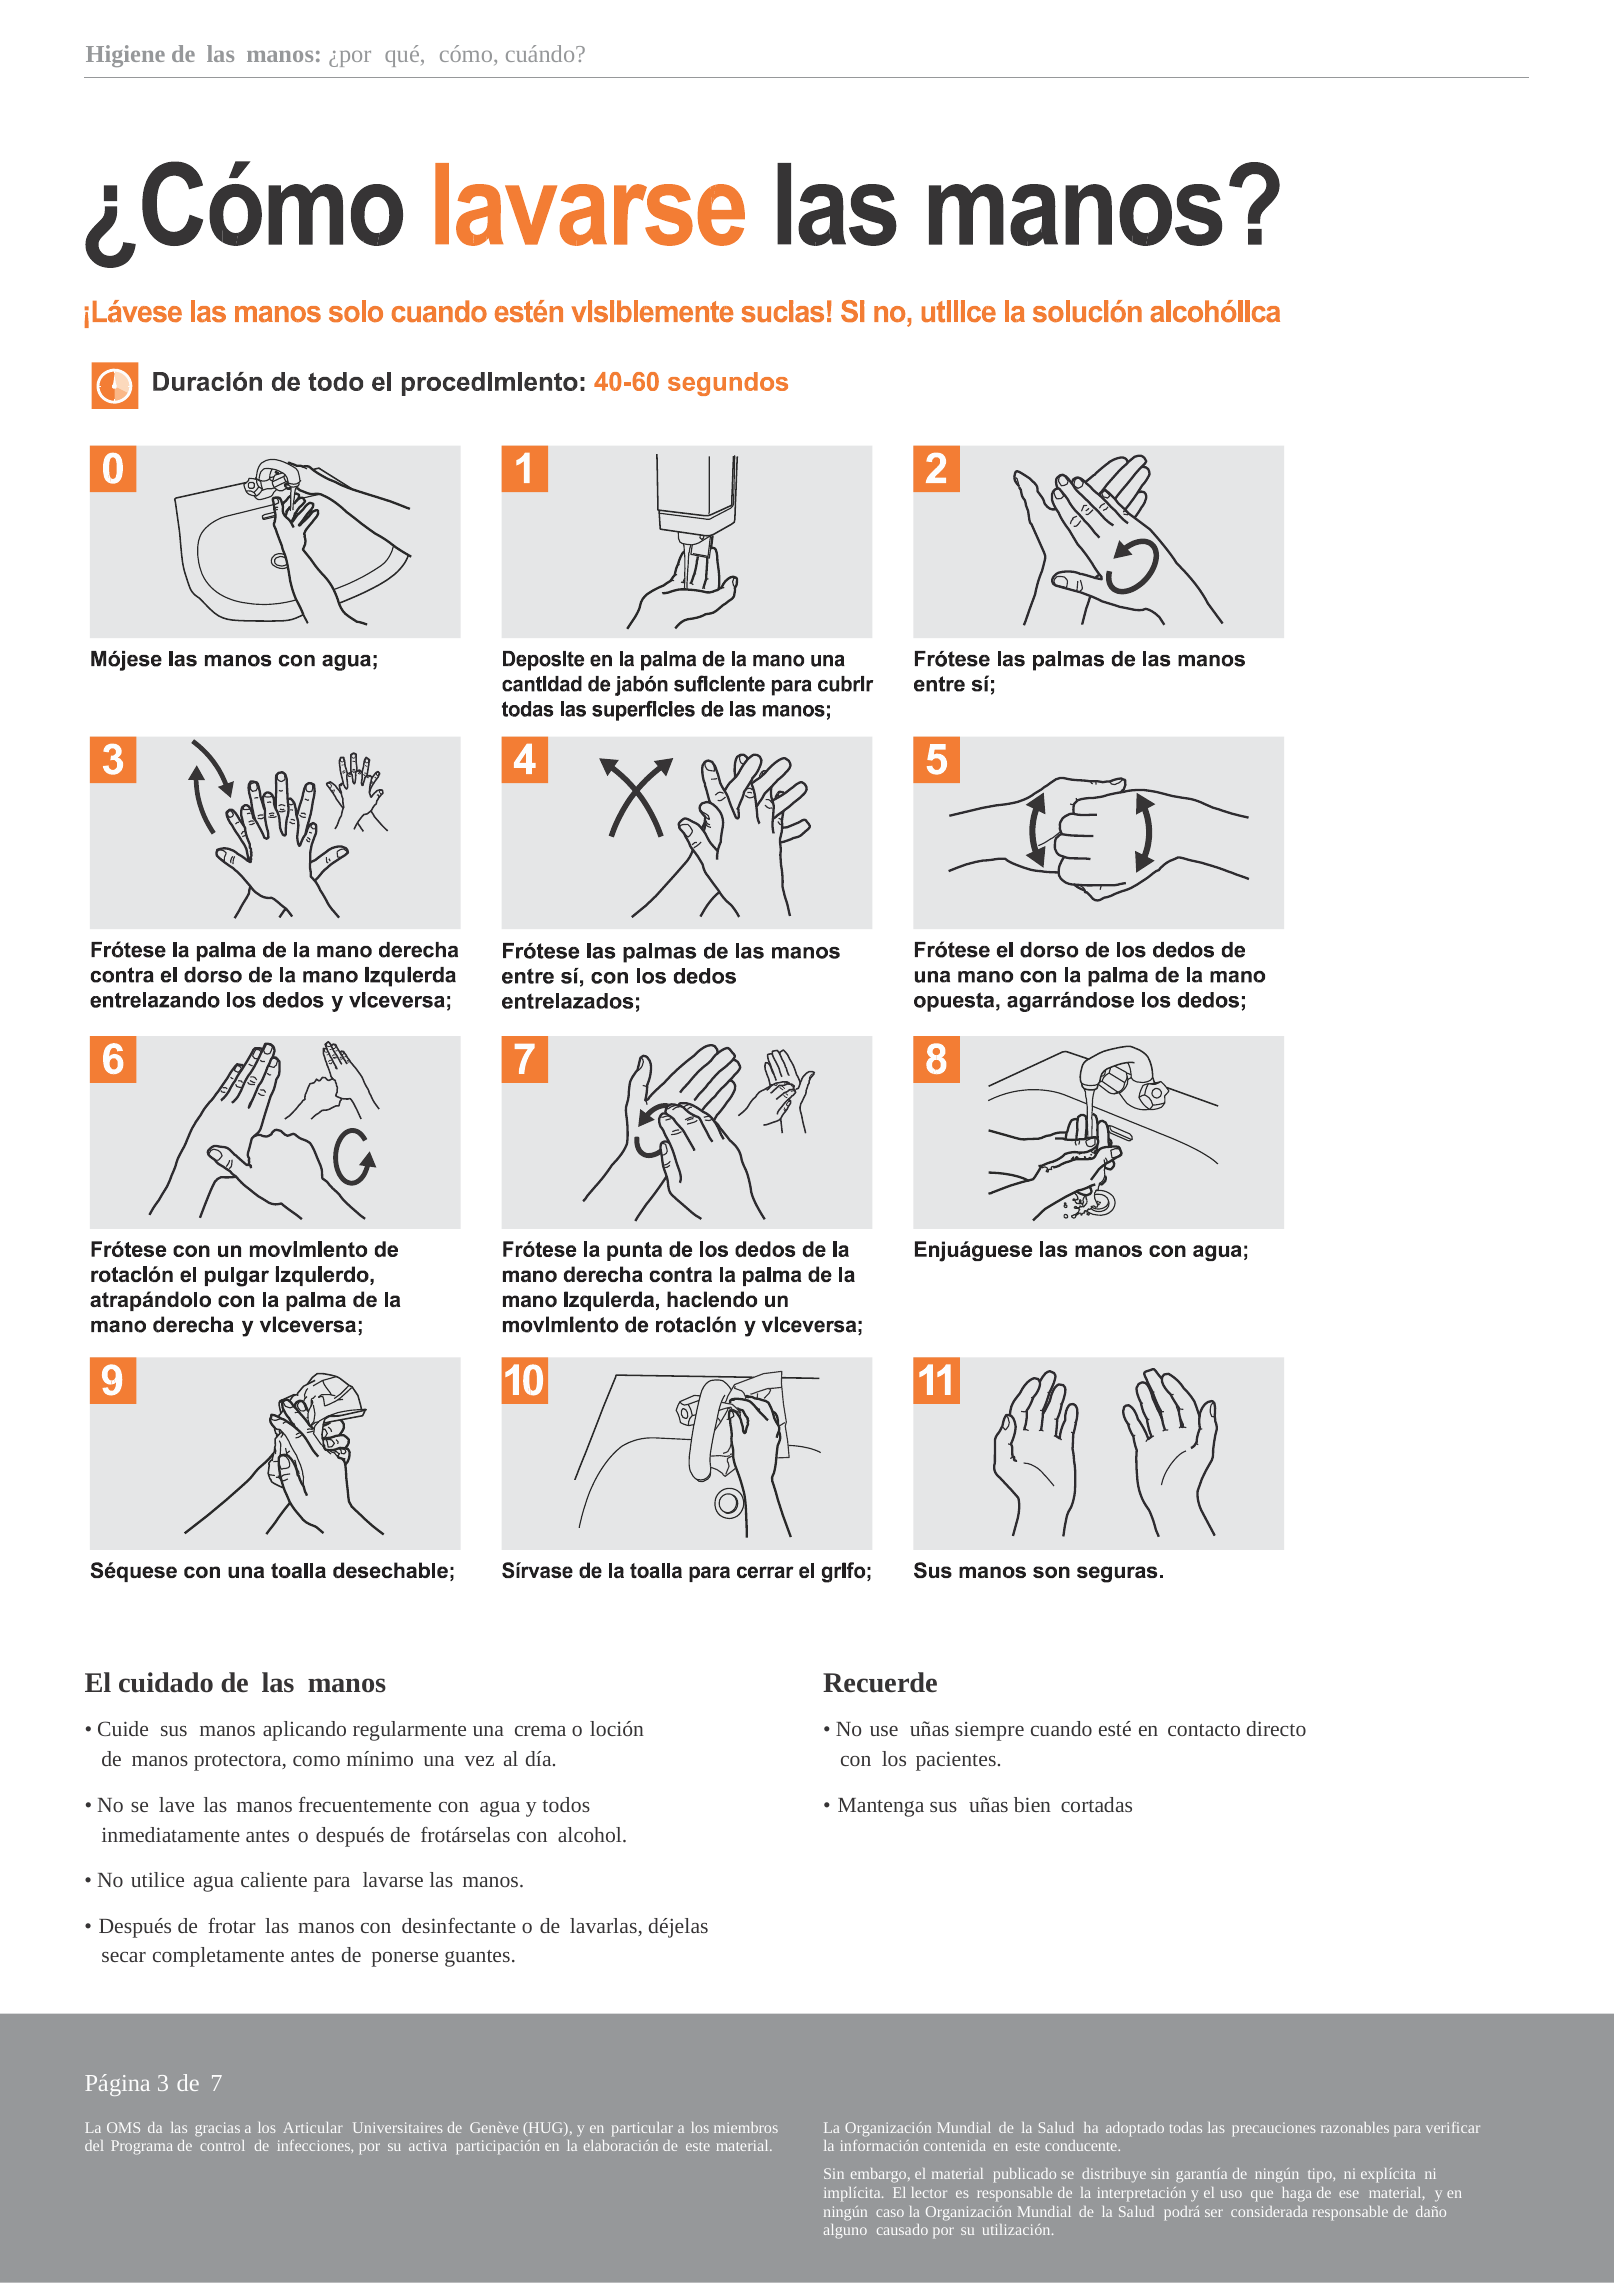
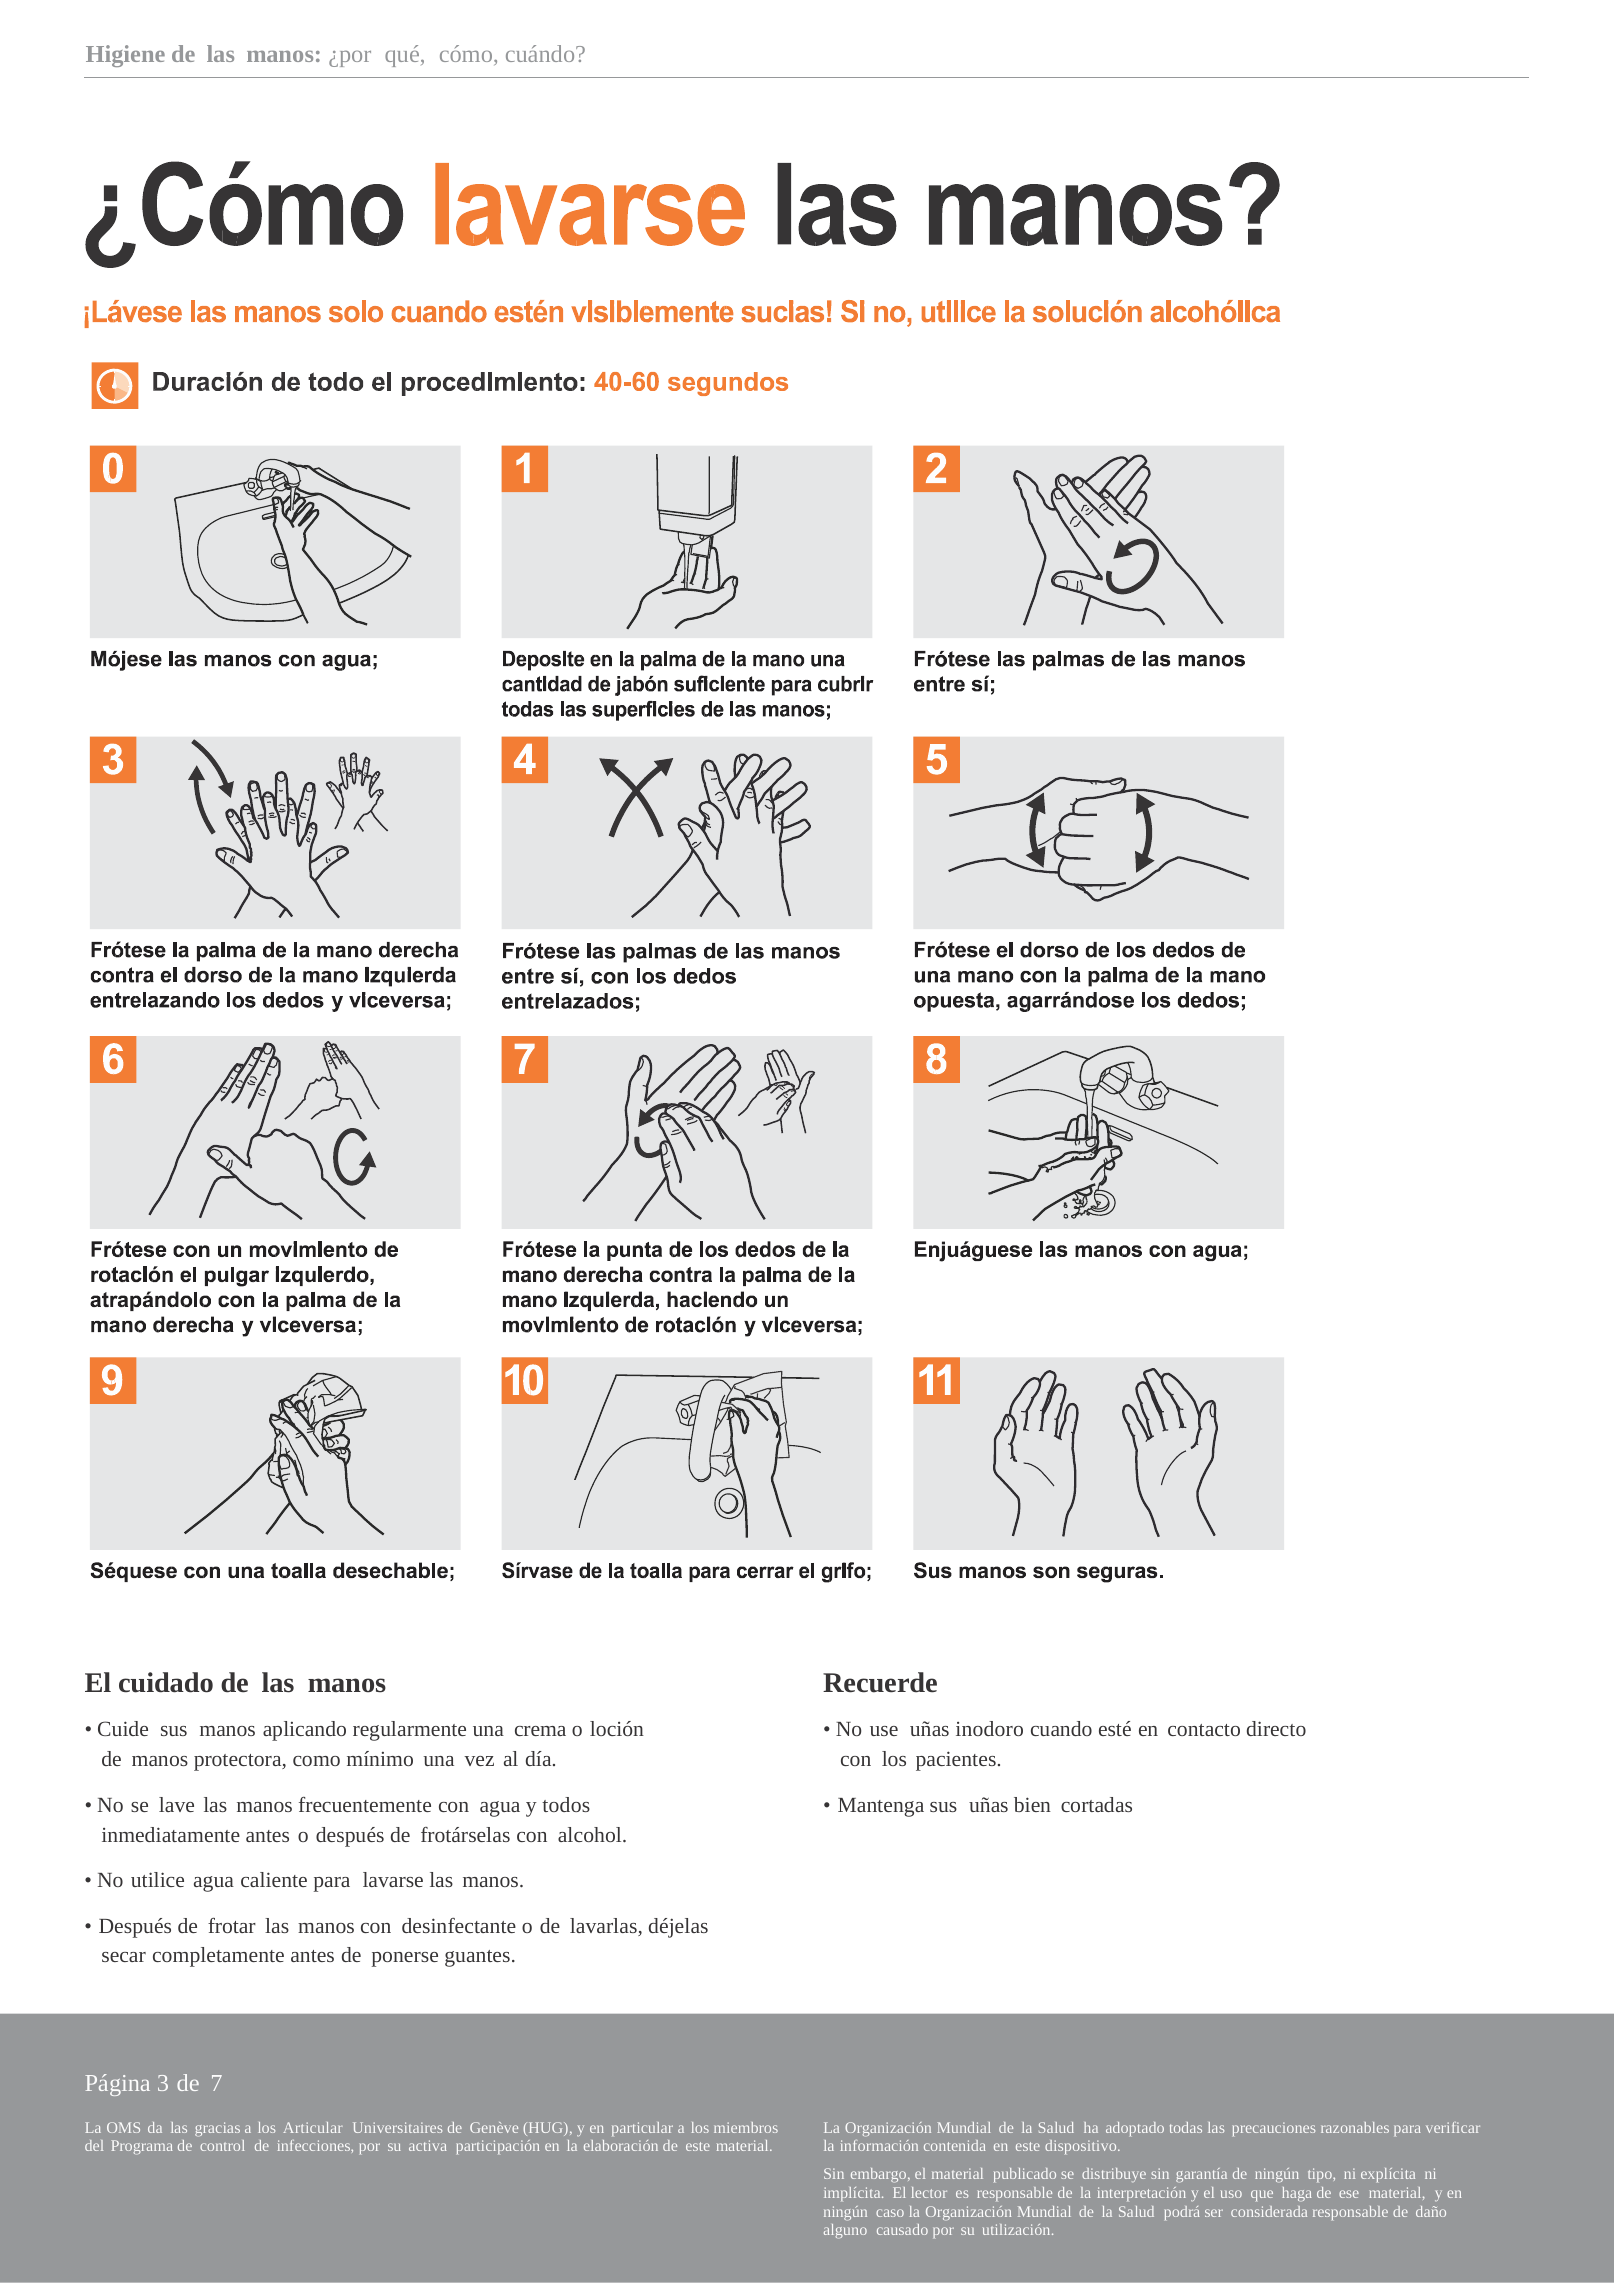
siempre: siempre -> inodoro (990, 1729)
conducente: conducente -> dispositivo (1083, 2146)
